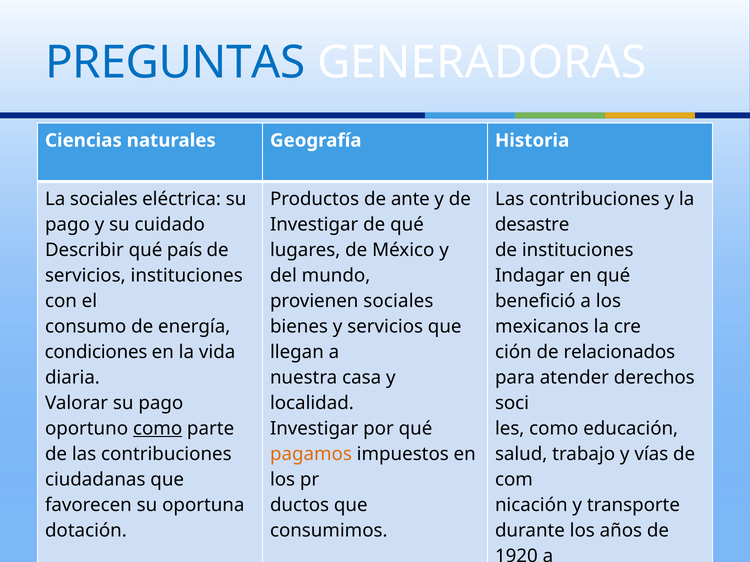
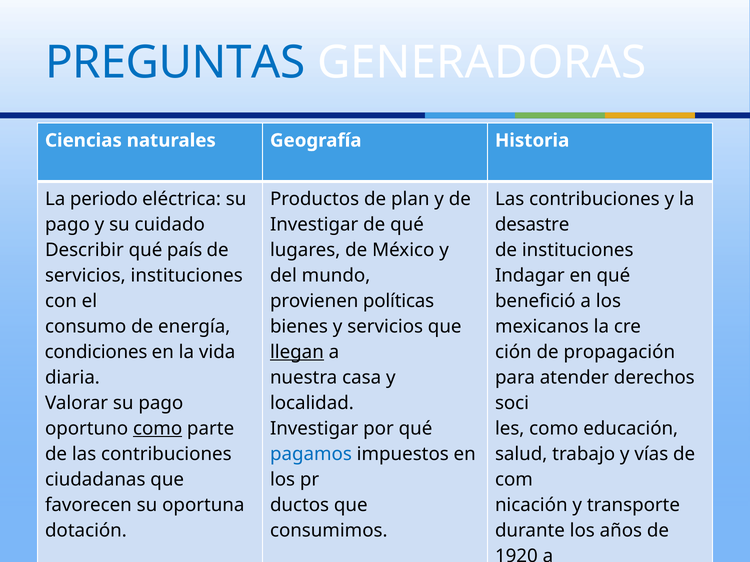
La sociales: sociales -> periodo (104, 199)
ante: ante -> plan (410, 199)
provienen sociales: sociales -> políticas (399, 301)
llegan underline: none -> present (297, 352)
relacionados: relacionados -> propagación (619, 352)
pagamos colour: orange -> blue (311, 454)
